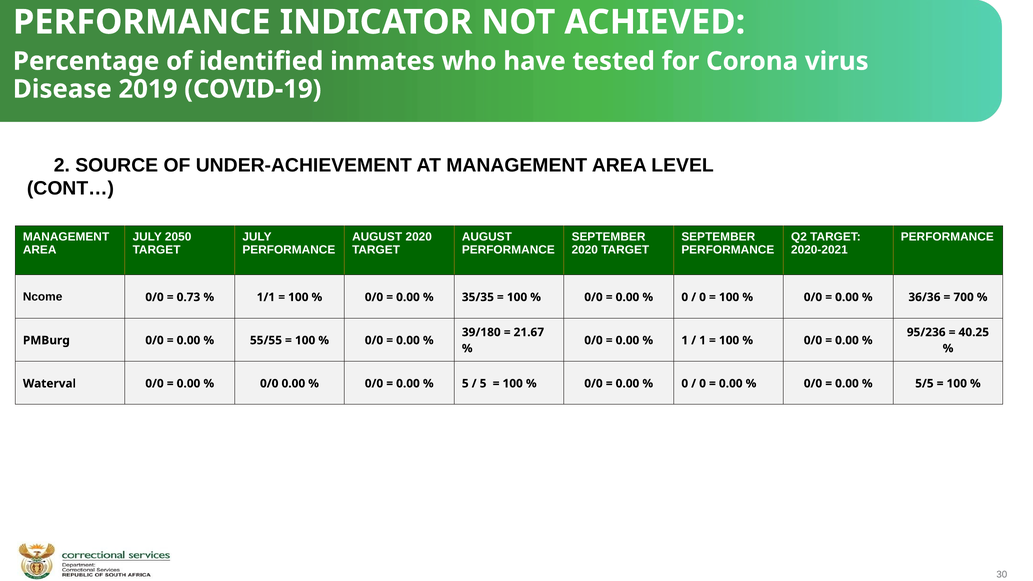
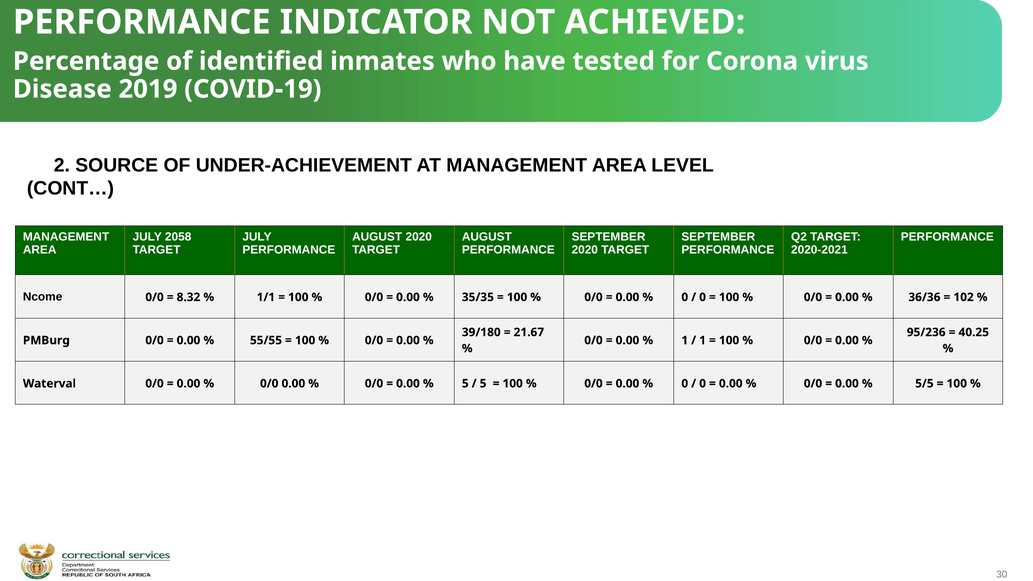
2050: 2050 -> 2058 (178, 237)
0.73: 0.73 -> 8.32 (188, 297)
700: 700 -> 102 (964, 297)
